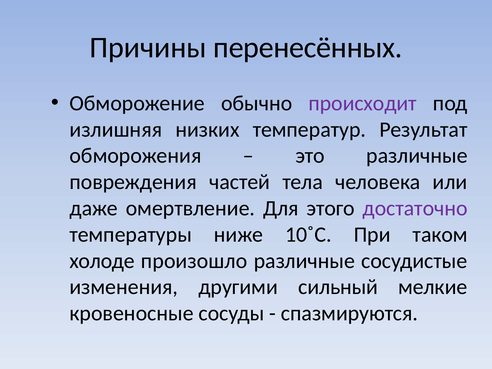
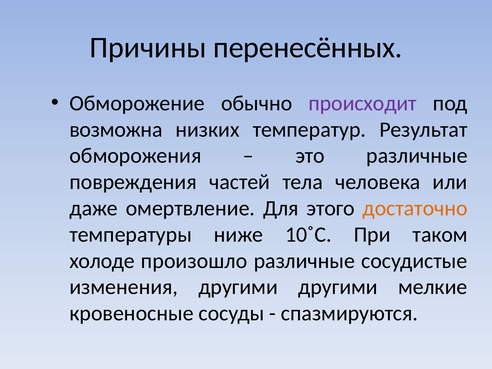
излишняя: излишняя -> возможна (116, 129)
достаточно colour: purple -> orange (415, 208)
другими сильный: сильный -> другими (338, 287)
